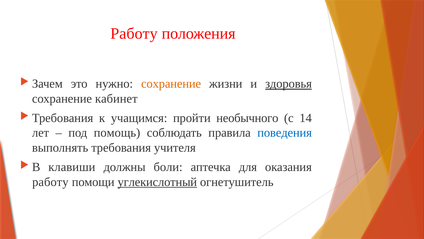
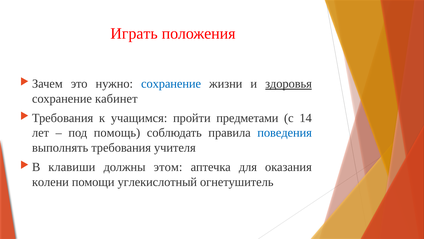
Работу: Работу -> Играть (134, 33)
сохранение colour: orange -> blue (171, 84)
необычного: необычного -> предметами (247, 118)
боли: боли -> этом (168, 167)
работу: работу -> колени (50, 182)
углекислотный underline: present -> none (157, 182)
